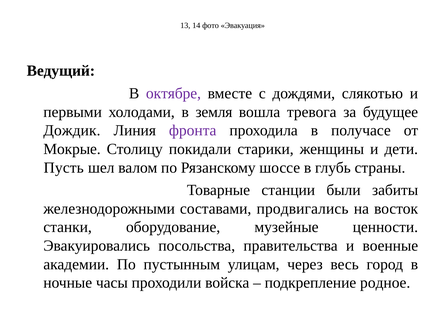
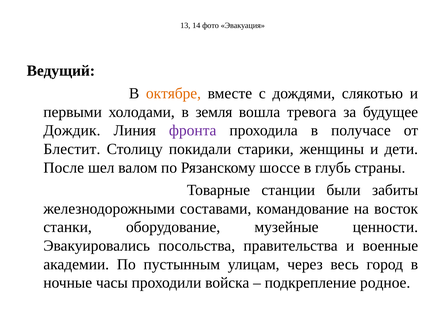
октябре colour: purple -> orange (173, 93)
Мокрые: Мокрые -> Блестит (72, 149)
Пусть: Пусть -> После (64, 167)
продвигались: продвигались -> командование (303, 208)
